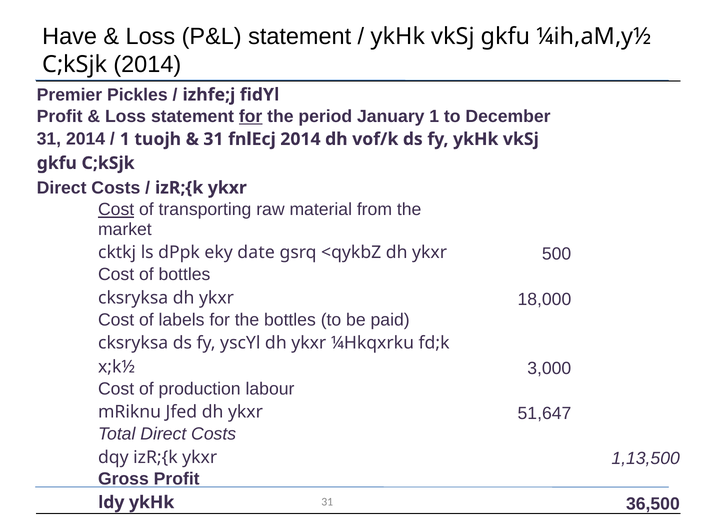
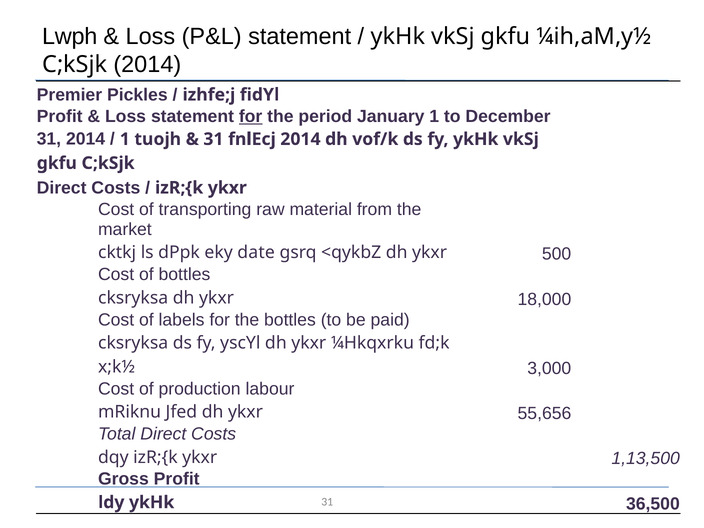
Have: Have -> Lwph (70, 36)
Cost underline: present -> none (116, 210)
51,647: 51,647 -> 55,656 (544, 413)
